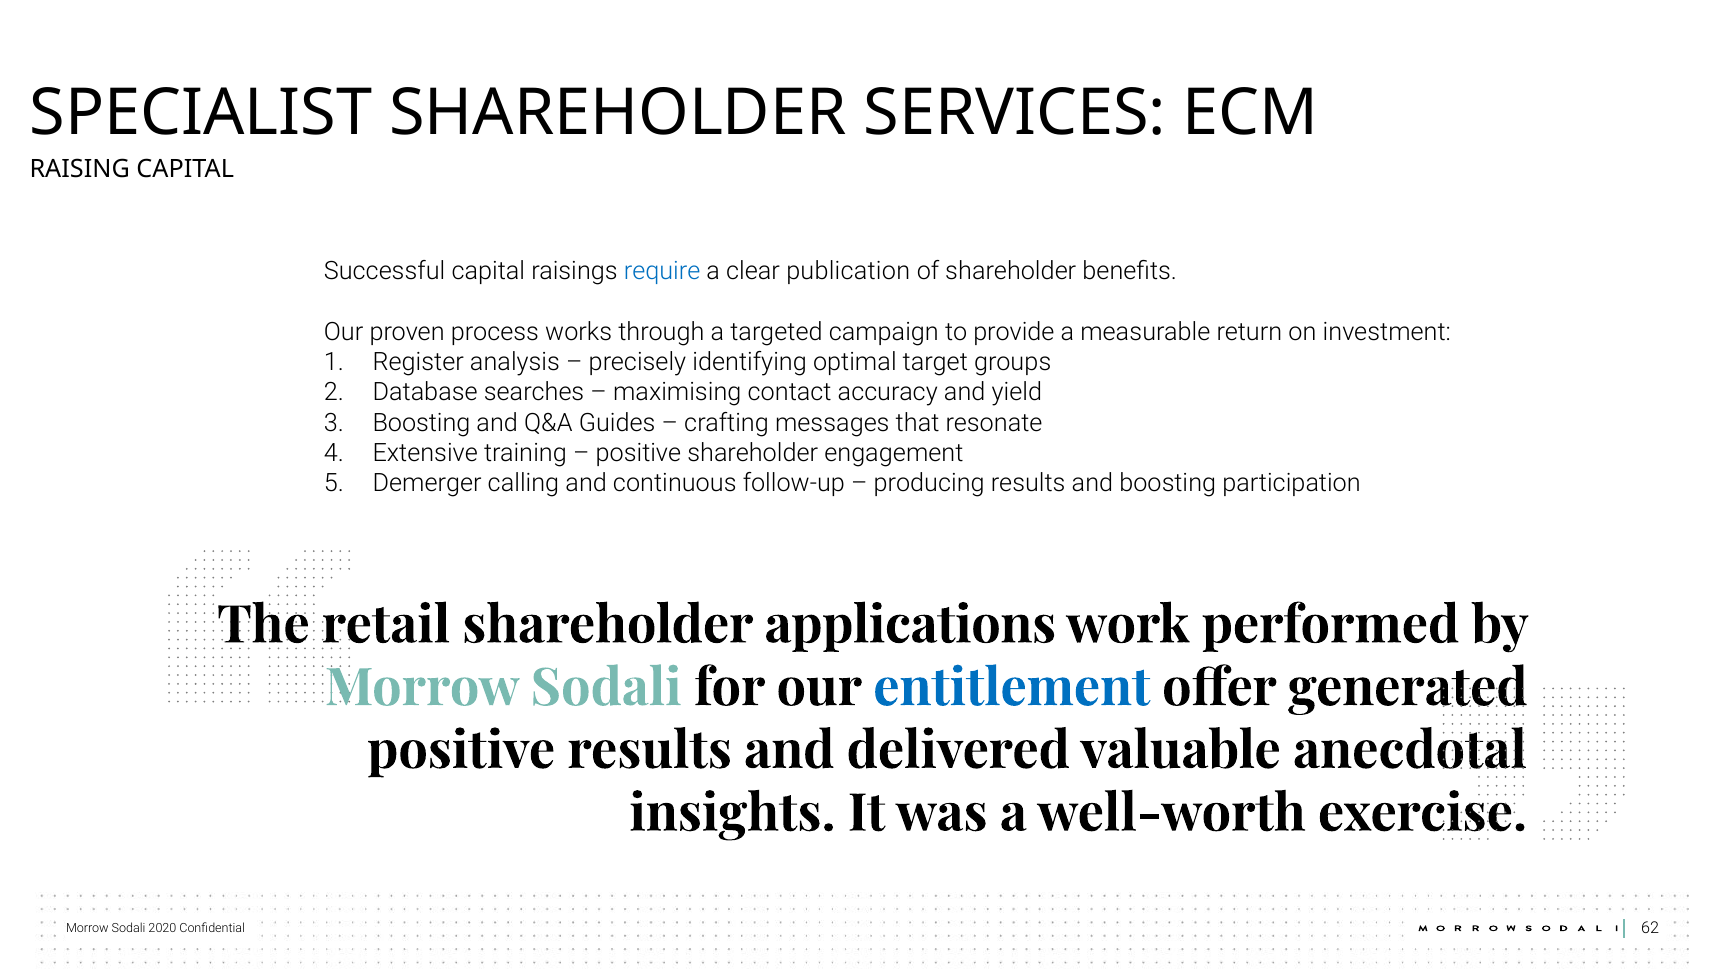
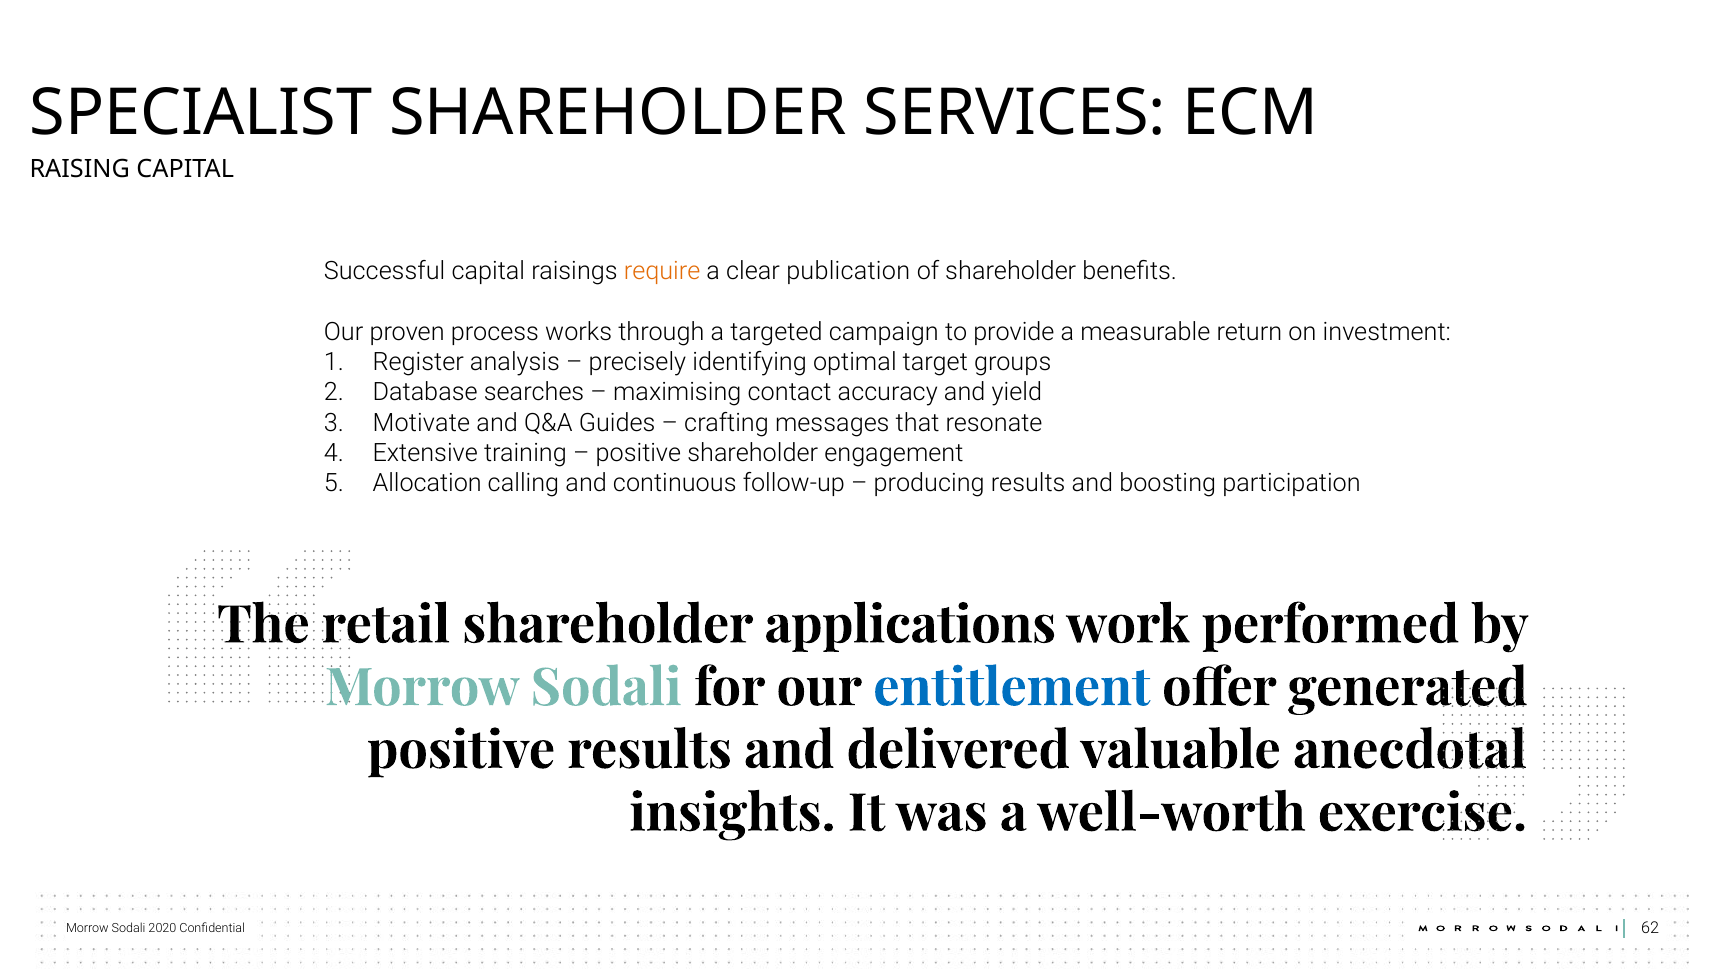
require colour: blue -> orange (662, 271)
Boosting: Boosting -> Motivate (421, 423)
Demerger: Demerger -> Allocation (427, 483)
